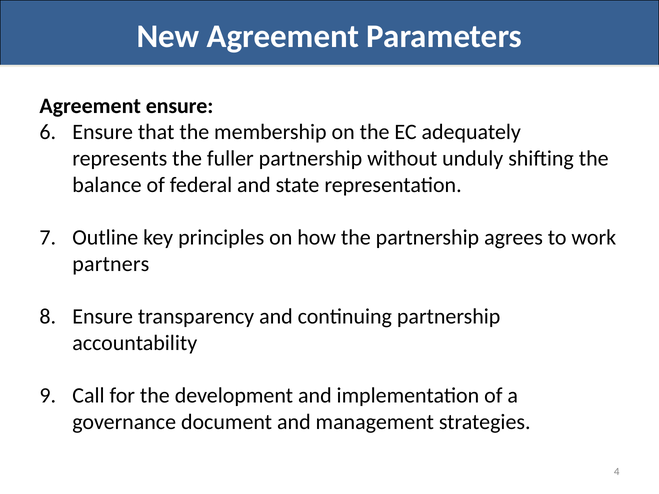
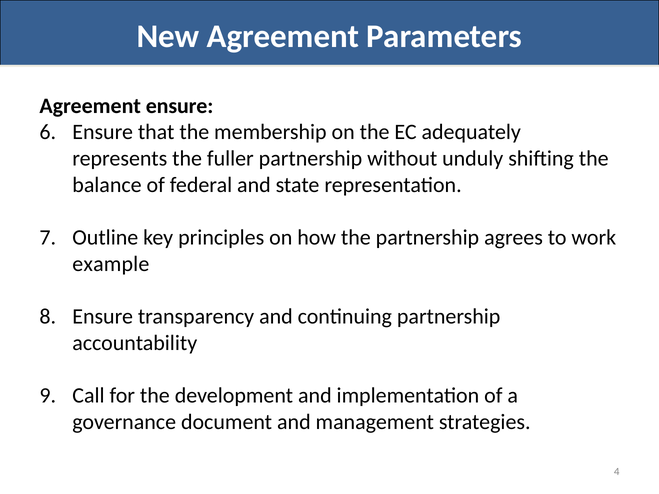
partners: partners -> example (111, 264)
